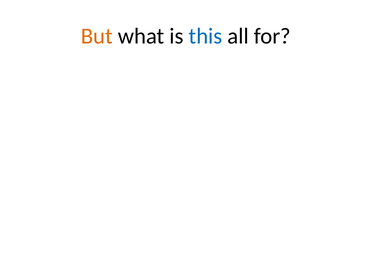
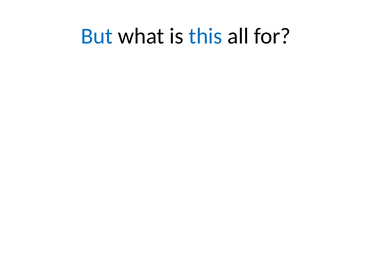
But colour: orange -> blue (97, 36)
